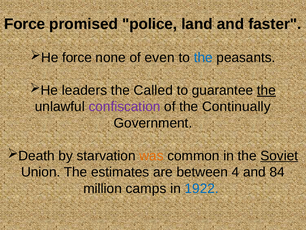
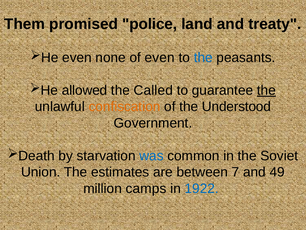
Force: Force -> Them (25, 24)
faster: faster -> treaty (275, 24)
force: force -> even (77, 58)
leaders: leaders -> allowed (85, 90)
confiscation colour: purple -> orange (124, 107)
Continually: Continually -> Understood (236, 107)
was colour: orange -> blue (151, 155)
Soviet underline: present -> none (279, 155)
4: 4 -> 7 (235, 172)
84: 84 -> 49 (277, 172)
